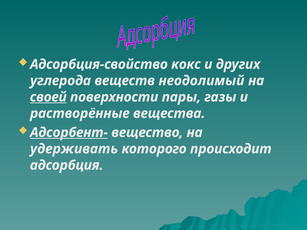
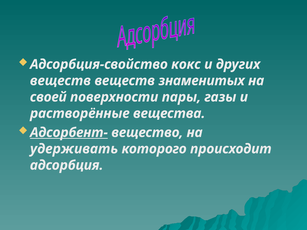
углерода: углерода -> веществ (60, 81)
неодолимый: неодолимый -> знаменитых (202, 81)
своей underline: present -> none (48, 97)
